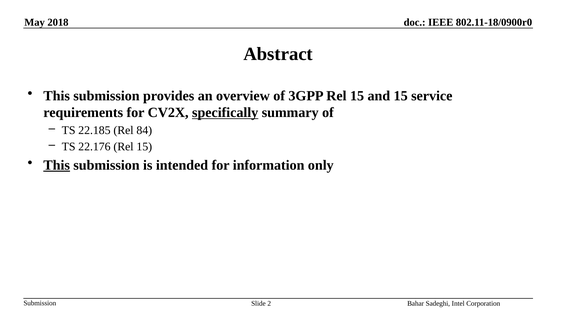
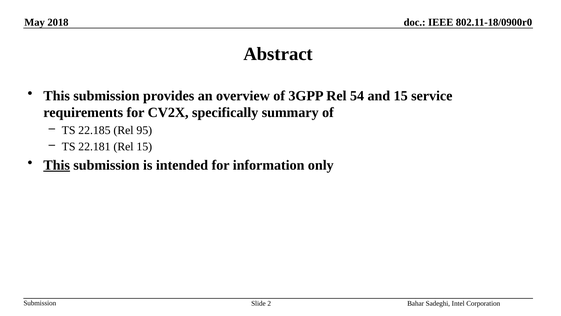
3GPP Rel 15: 15 -> 54 (357, 96)
specifically underline: present -> none (225, 112)
84: 84 -> 95 (144, 130)
22.176: 22.176 -> 22.181 (94, 146)
